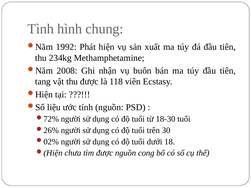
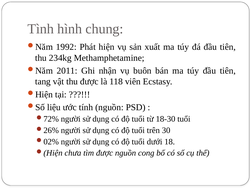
2008: 2008 -> 2011 (67, 71)
